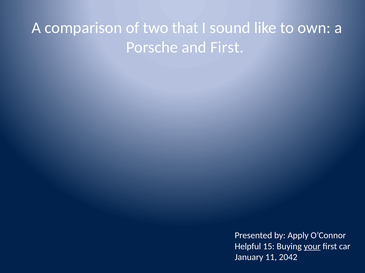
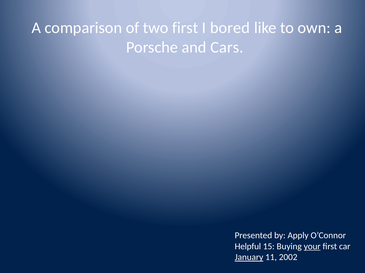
two that: that -> first (185, 28)
sound: sound -> bored (230, 28)
and First: First -> Cars (227, 47)
January underline: none -> present (249, 258)
2042: 2042 -> 2002 (288, 258)
